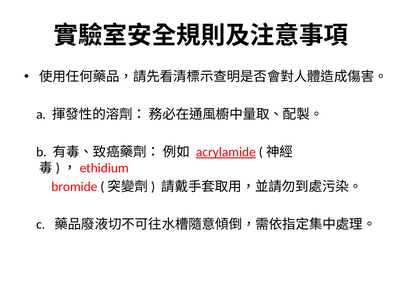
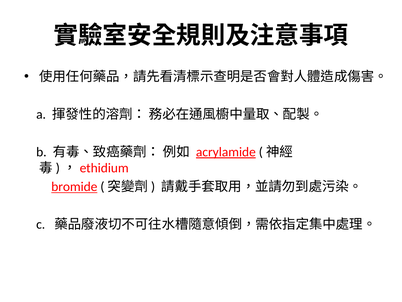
bromide underline: none -> present (74, 187)
